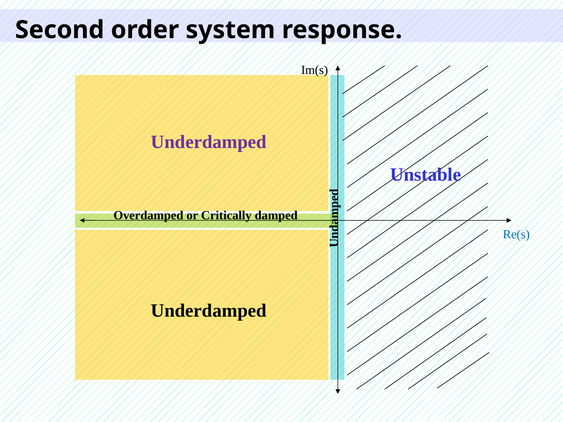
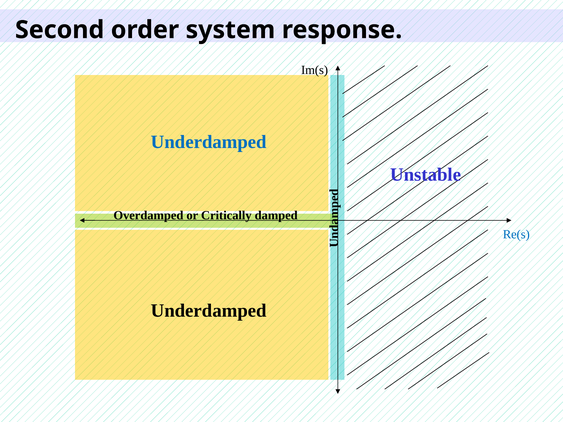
Underdamped colour: purple -> blue (209, 142)
